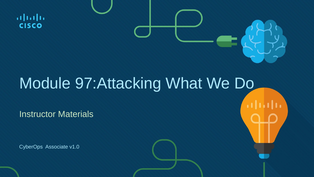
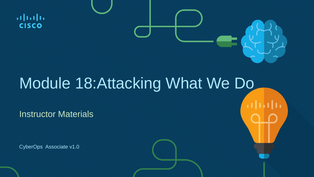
97:Attacking: 97:Attacking -> 18:Attacking (118, 83)
